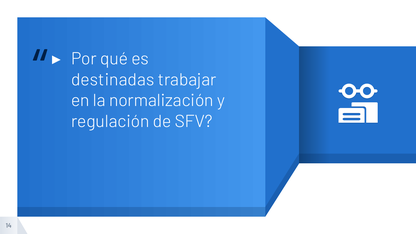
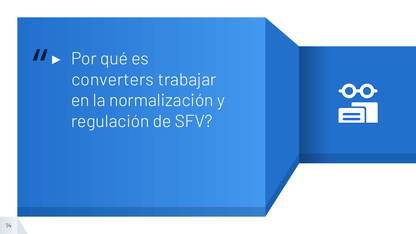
destinadas: destinadas -> converters (113, 80)
